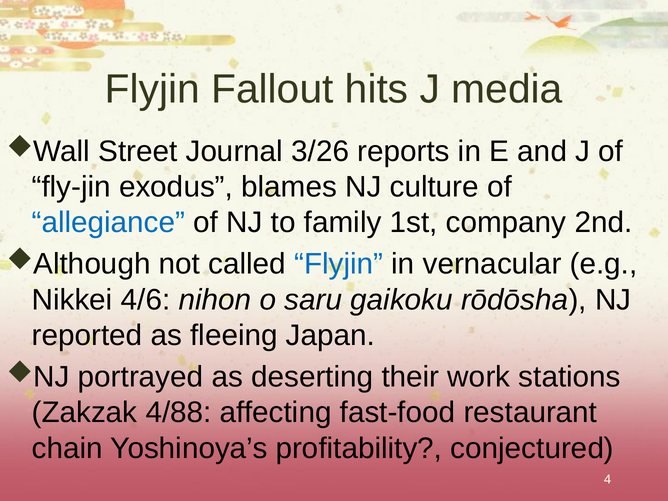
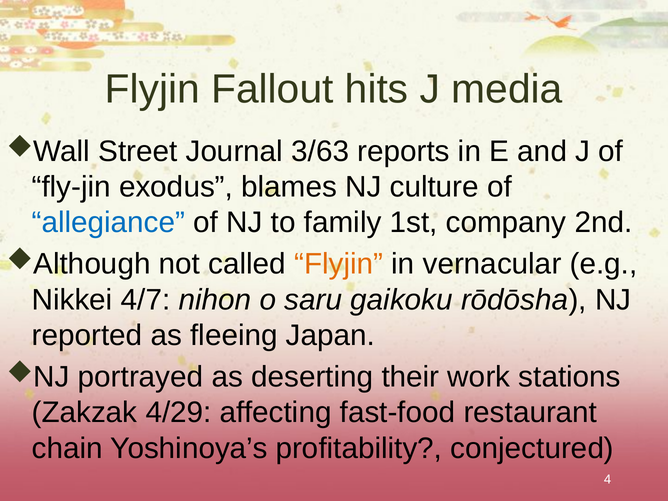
3/26: 3/26 -> 3/63 (320, 151)
Flyjin colour: blue -> orange (339, 264)
4/6: 4/6 -> 4/7 (146, 300)
4/88: 4/88 -> 4/29 (179, 413)
